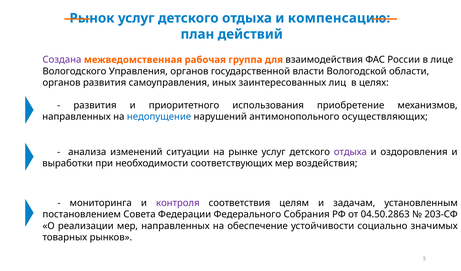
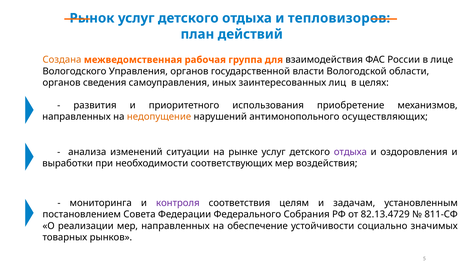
компенсацию: компенсацию -> тепловизоров (339, 18)
Создана colour: purple -> orange (62, 60)
органов развития: развития -> сведения (105, 83)
недопущение colour: blue -> orange (159, 117)
04.50.2863: 04.50.2863 -> 82.13.4729 (385, 215)
203-СФ: 203-СФ -> 811-СФ (441, 215)
